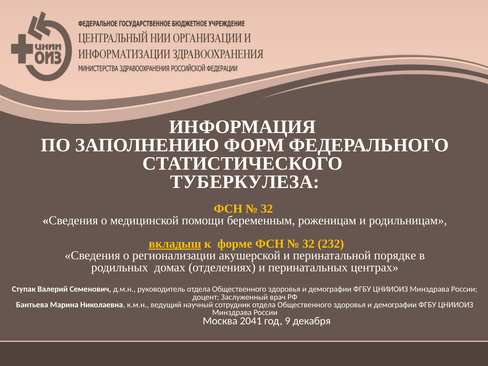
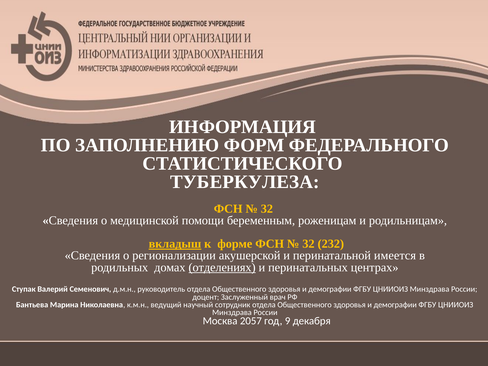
порядке: порядке -> имеется (395, 256)
отделениях underline: none -> present (222, 267)
2041: 2041 -> 2057 (251, 321)
